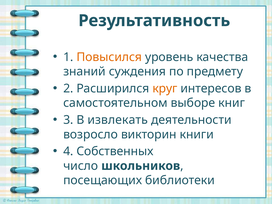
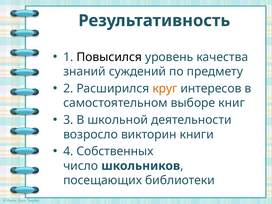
Повысился colour: orange -> black (109, 57)
суждения: суждения -> суждений (137, 72)
извлекать: извлекать -> школьной (118, 120)
